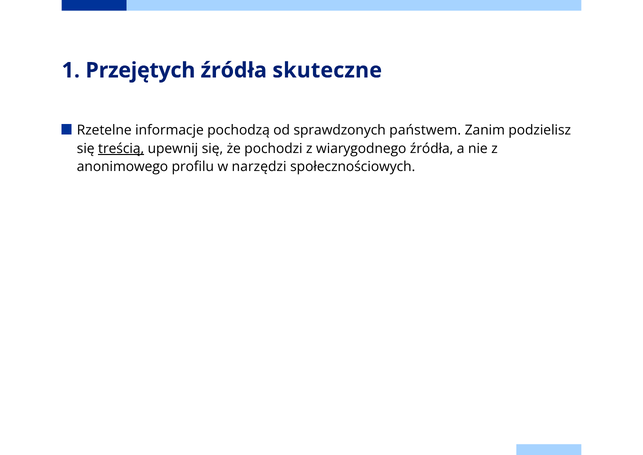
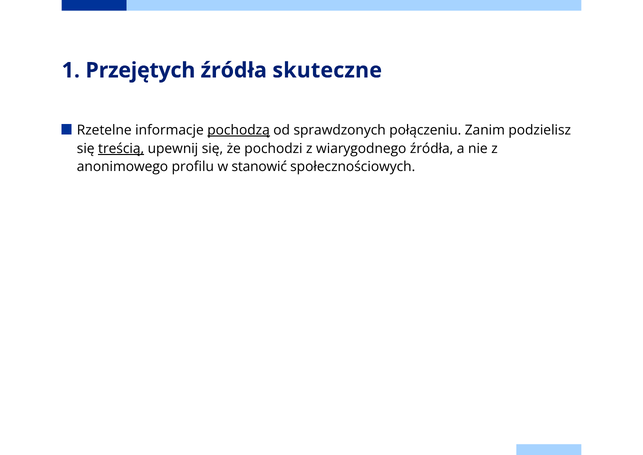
pochodzą underline: none -> present (239, 130)
państwem: państwem -> połączeniu (425, 130)
narzędzi: narzędzi -> stanowić (259, 167)
